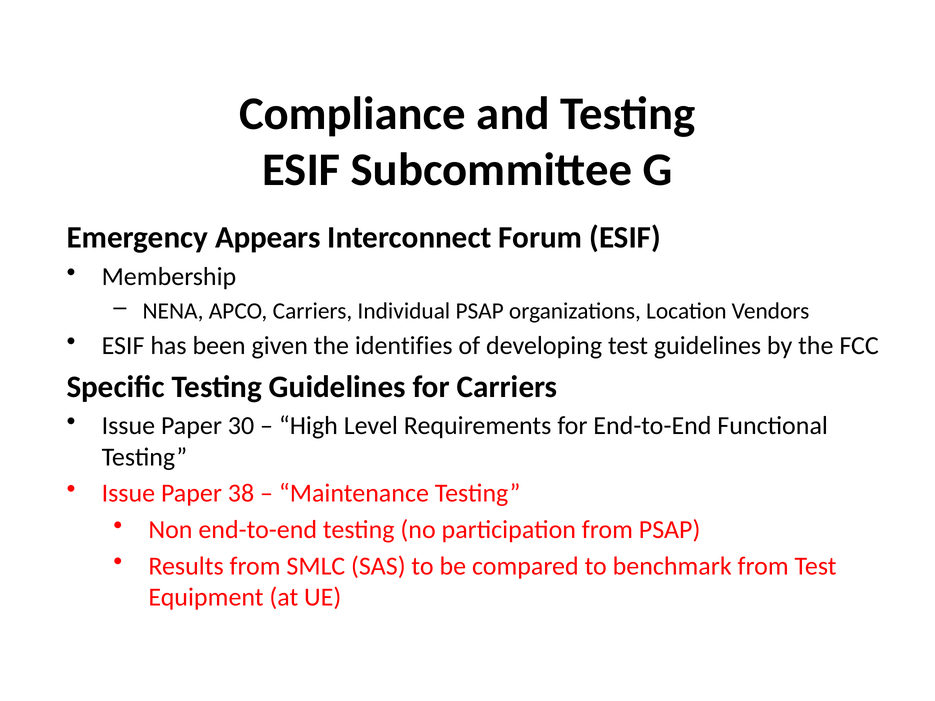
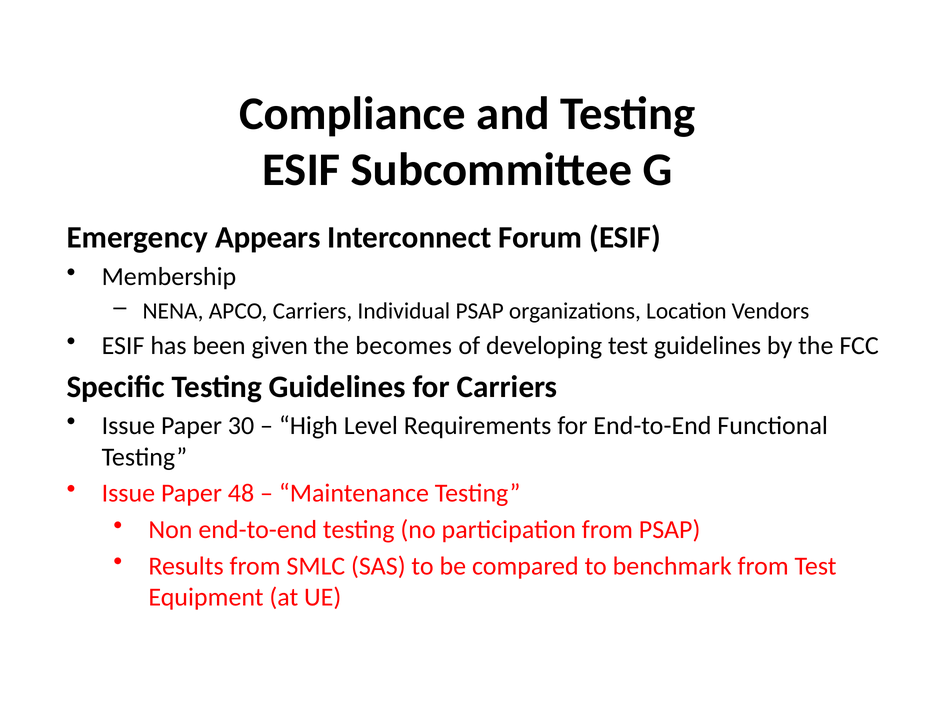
identifies: identifies -> becomes (404, 346)
38: 38 -> 48 (241, 494)
